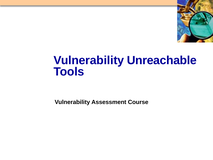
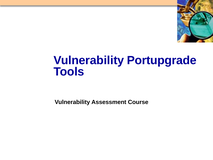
Unreachable: Unreachable -> Portupgrade (162, 60)
